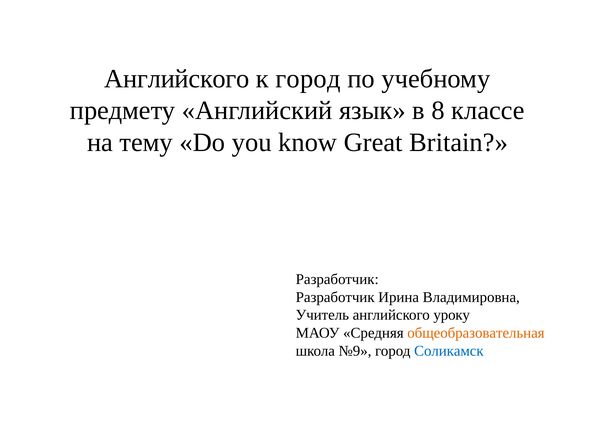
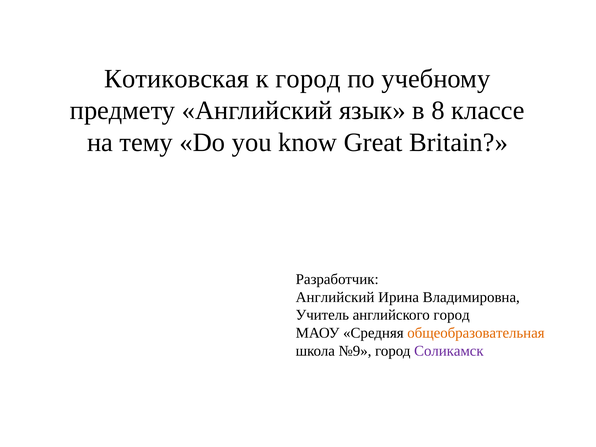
Английского: Английского -> Котиковская (177, 79)
Разработчик: Разработчик -> Английский (335, 297)
английского уроку: уроку -> город (452, 315)
Соликамск colour: blue -> purple (449, 351)
